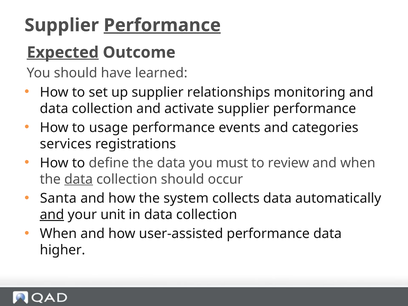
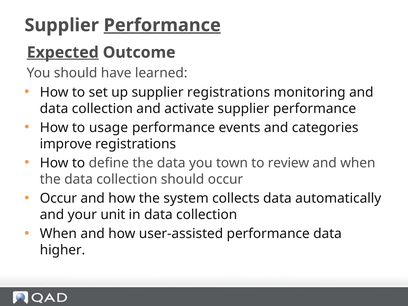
supplier relationships: relationships -> registrations (229, 92)
services: services -> improve (66, 144)
must: must -> town (232, 163)
data underline: present -> none (79, 179)
Santa: Santa -> Occur (58, 198)
and underline: present -> none (52, 215)
